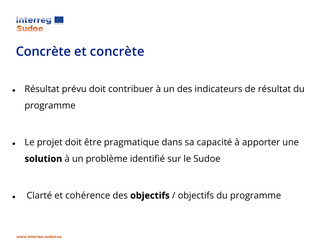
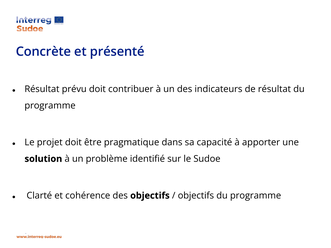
et concrète: concrète -> présenté (117, 52)
